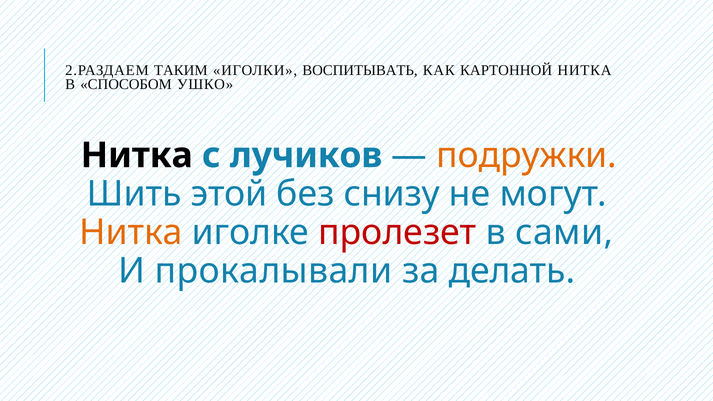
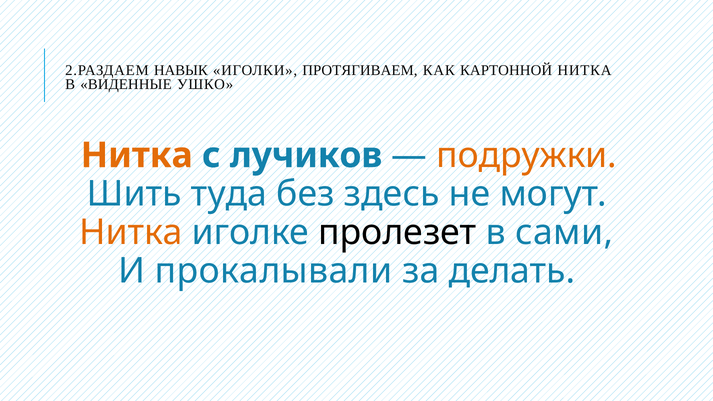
ТАКИМ: ТАКИМ -> НАВЫК (181, 70)
ВОСПИТЫВАТЬ: ВОСПИТЫВАТЬ -> ПРОТЯГИВАЕМ (360, 70)
СПОСОБОМ: СПОСОБОМ -> ВИДЕННЫЕ (126, 85)
Нитка colour: black -> orange (137, 155)
этой: этой -> туда (229, 194)
снизу: снизу -> здесь (392, 194)
пролезет colour: red -> black (397, 232)
